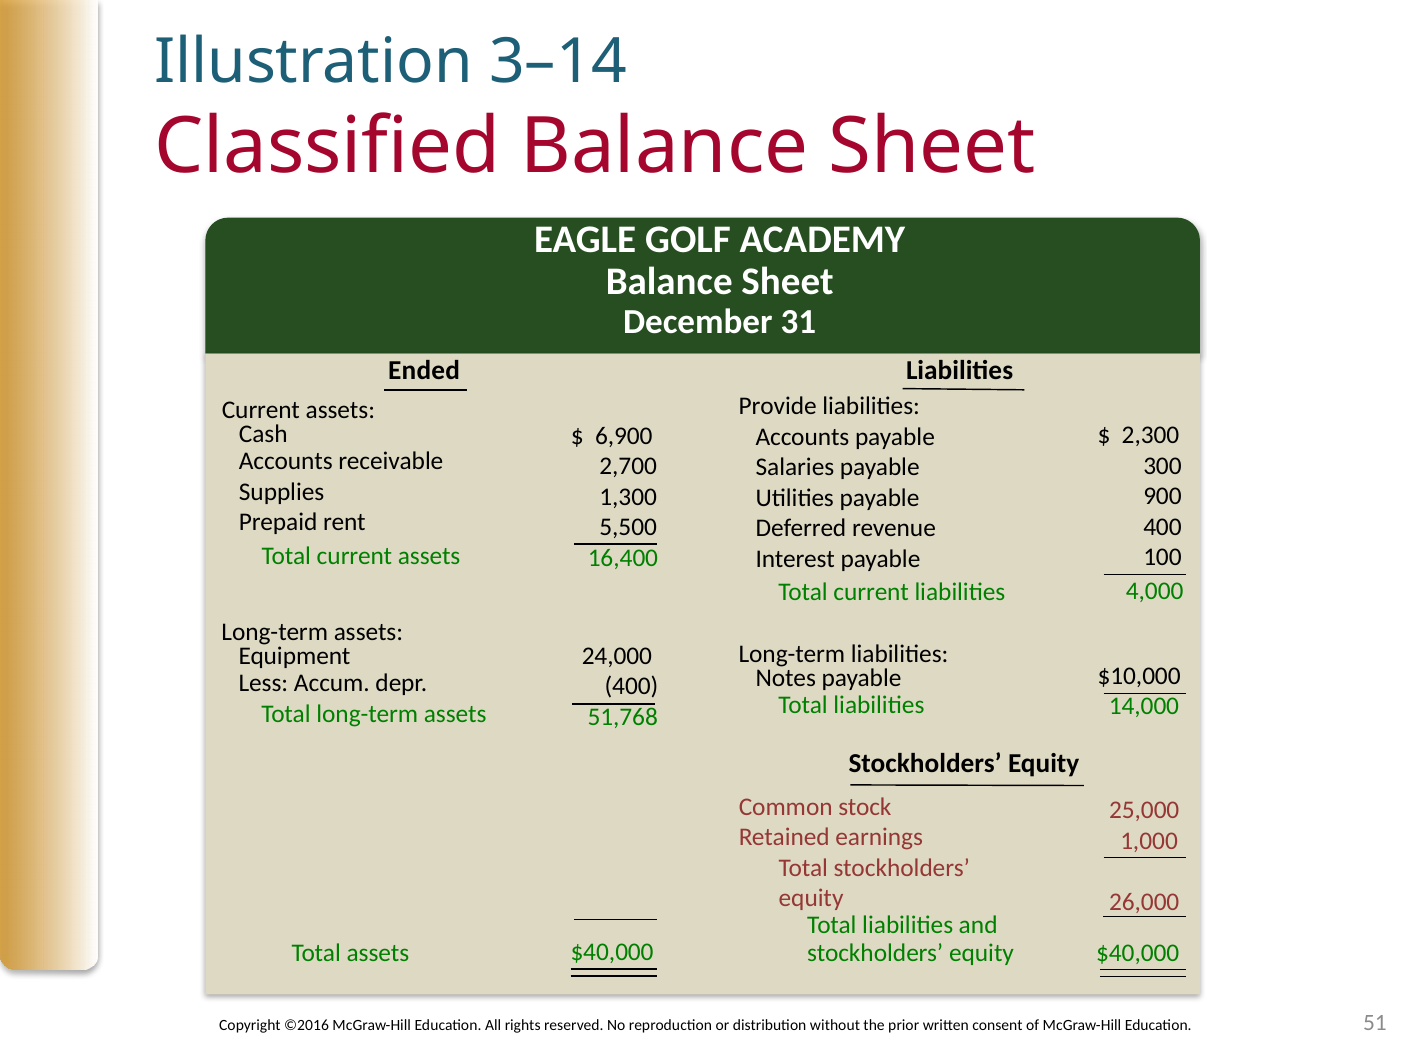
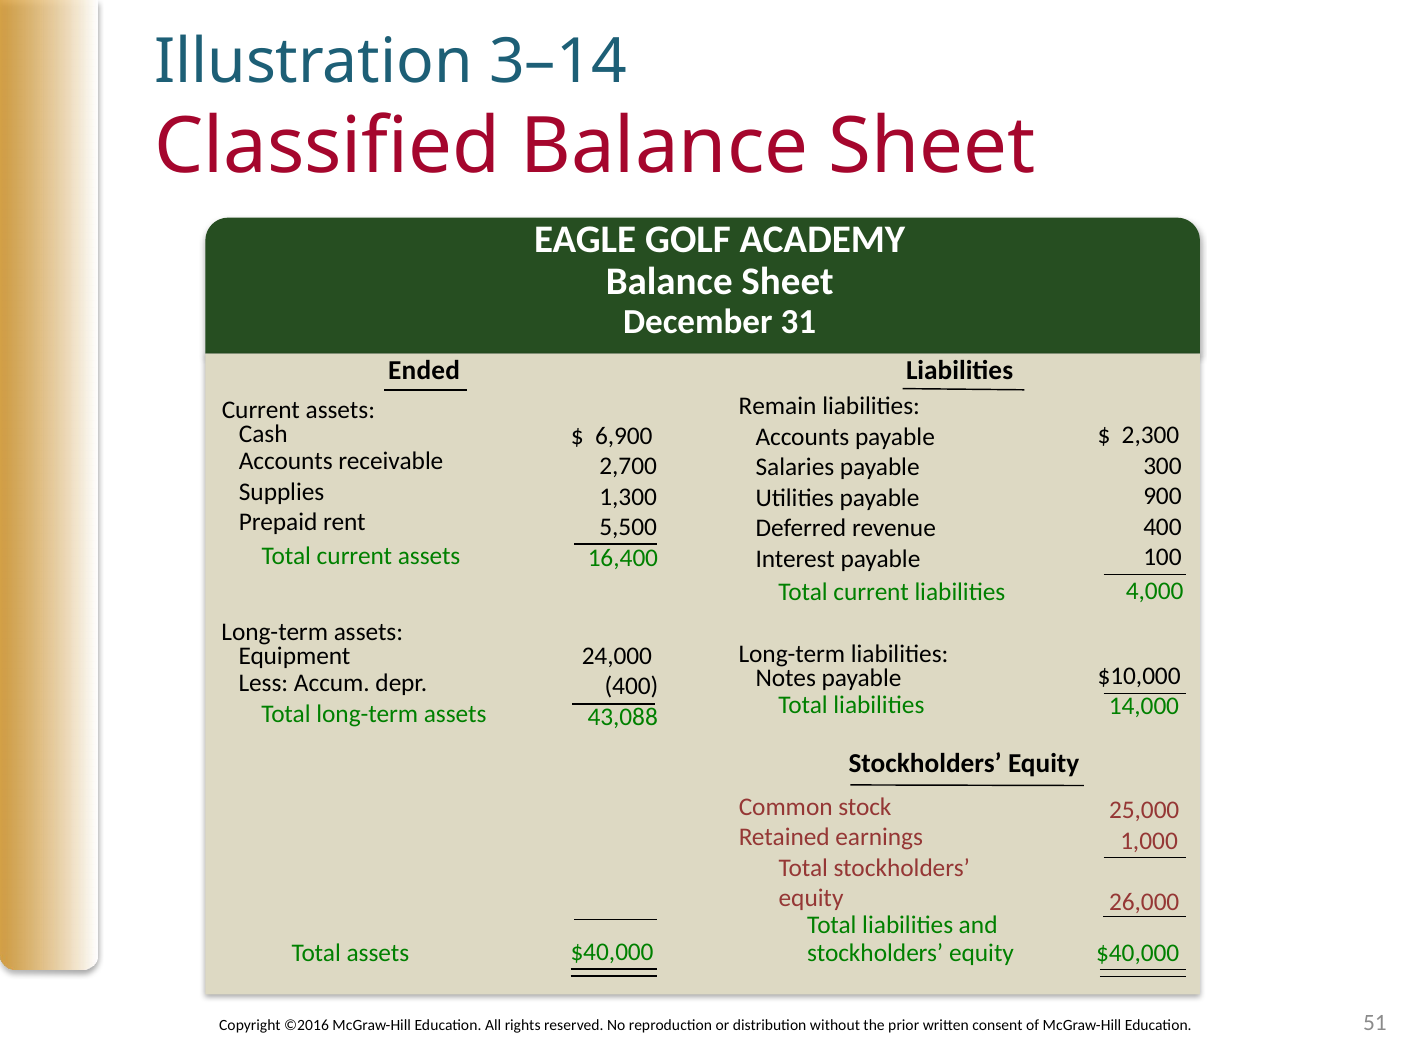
Provide: Provide -> Remain (778, 407)
51,768: 51,768 -> 43,088 (623, 717)
